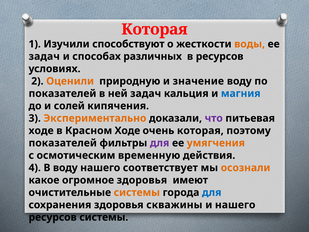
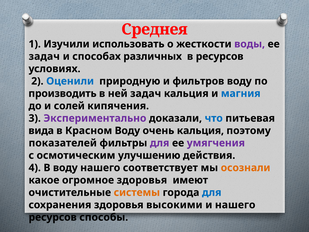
Которая: Которая -> Среднея (155, 29)
способствуют: способствуют -> использовать (128, 44)
воды colour: orange -> purple (250, 44)
Оценили colour: orange -> blue (70, 81)
значение: значение -> фильтров (198, 81)
показателей: показателей -> производить (63, 93)
Экспериментально colour: orange -> purple (95, 118)
что colour: purple -> blue (214, 118)
ходе: ходе -> вида (41, 131)
Красном Ходе: Ходе -> Воду (127, 131)
очень которая: которая -> кальция (200, 131)
умягчения colour: orange -> purple (216, 143)
временную: временную -> улучшению (149, 155)
скважины: скважины -> высокими (174, 205)
ресурсов системы: системы -> способы (104, 217)
